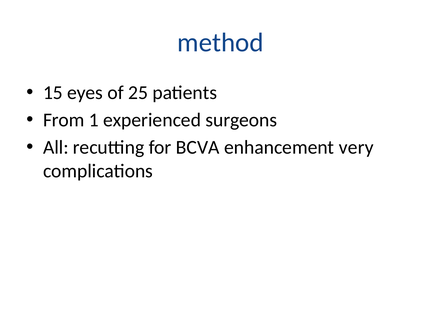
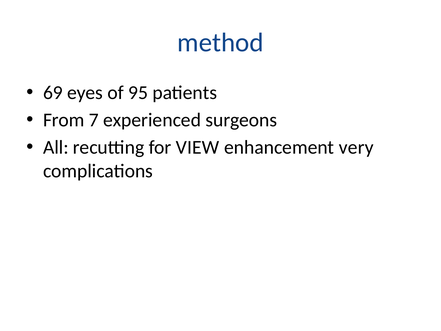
15: 15 -> 69 (53, 93)
25: 25 -> 95 (138, 93)
1: 1 -> 7 (94, 120)
BCVA: BCVA -> VIEW (198, 147)
